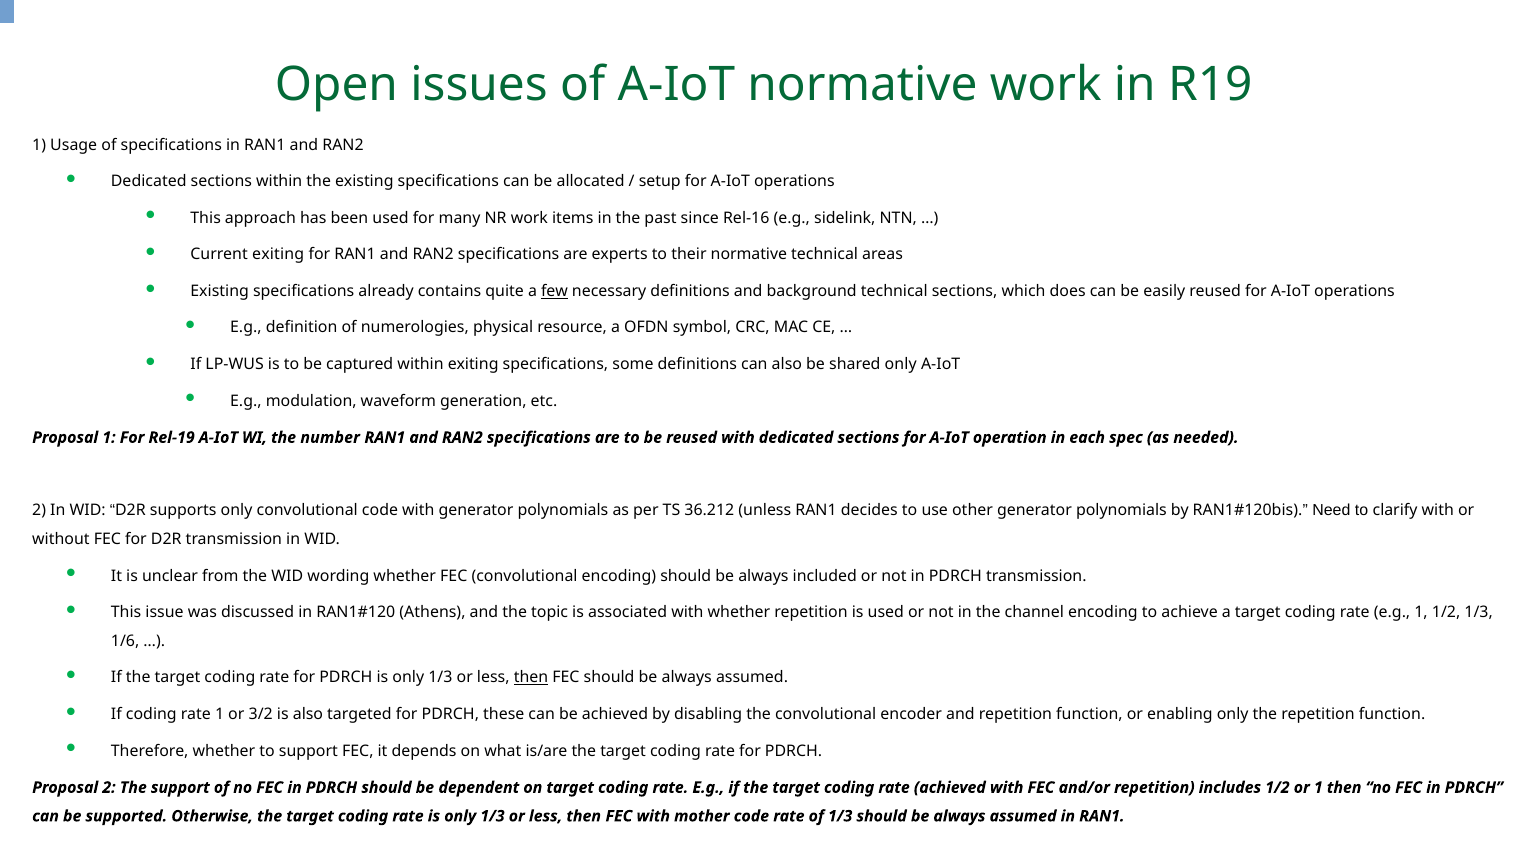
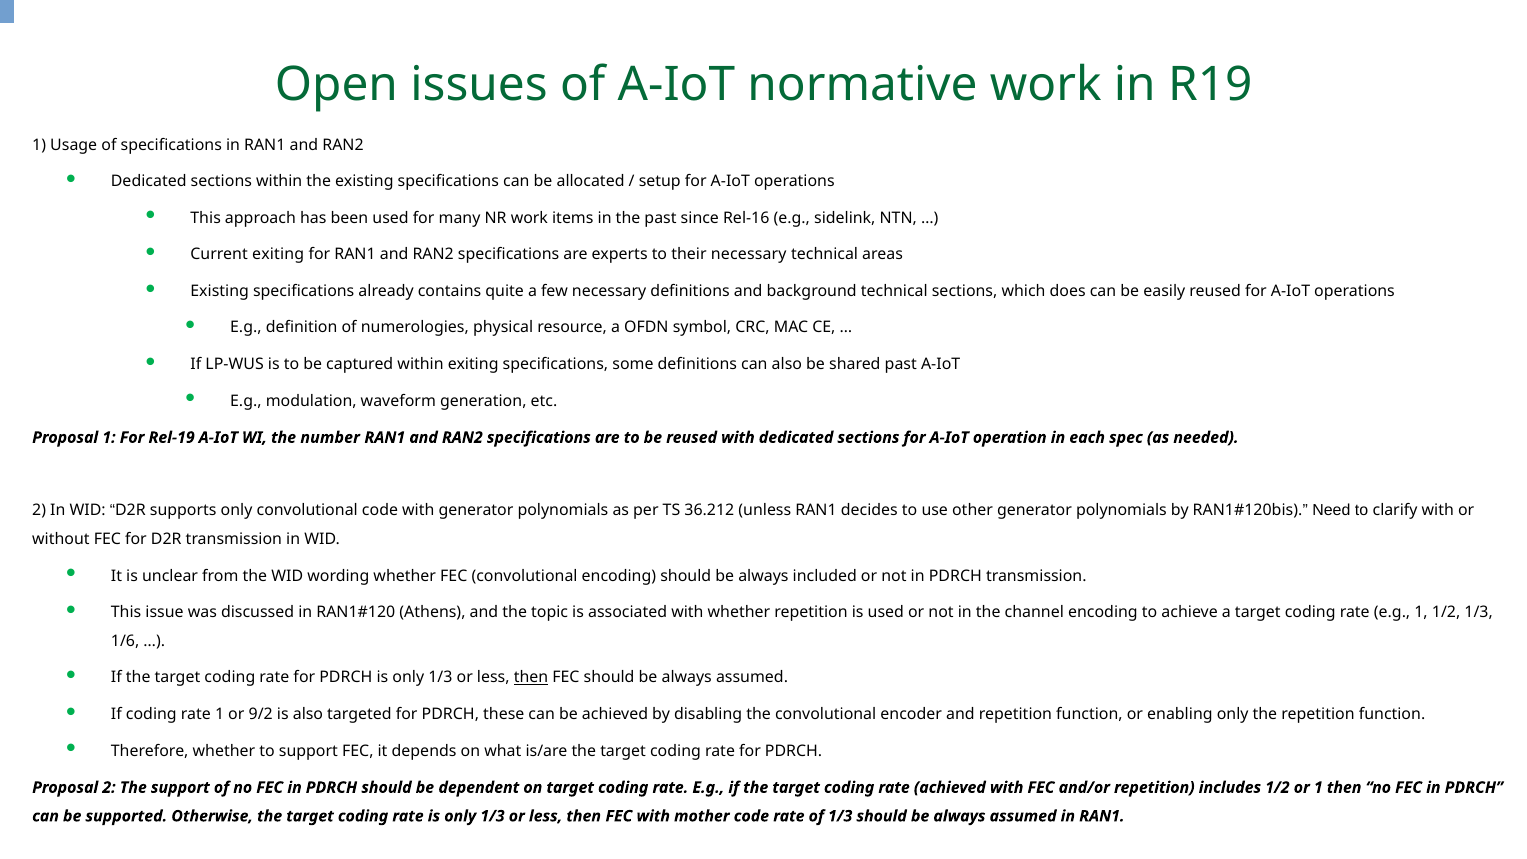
their normative: normative -> necessary (749, 255)
few underline: present -> none (554, 291)
shared only: only -> past (901, 364)
3/2: 3/2 -> 9/2 (261, 714)
